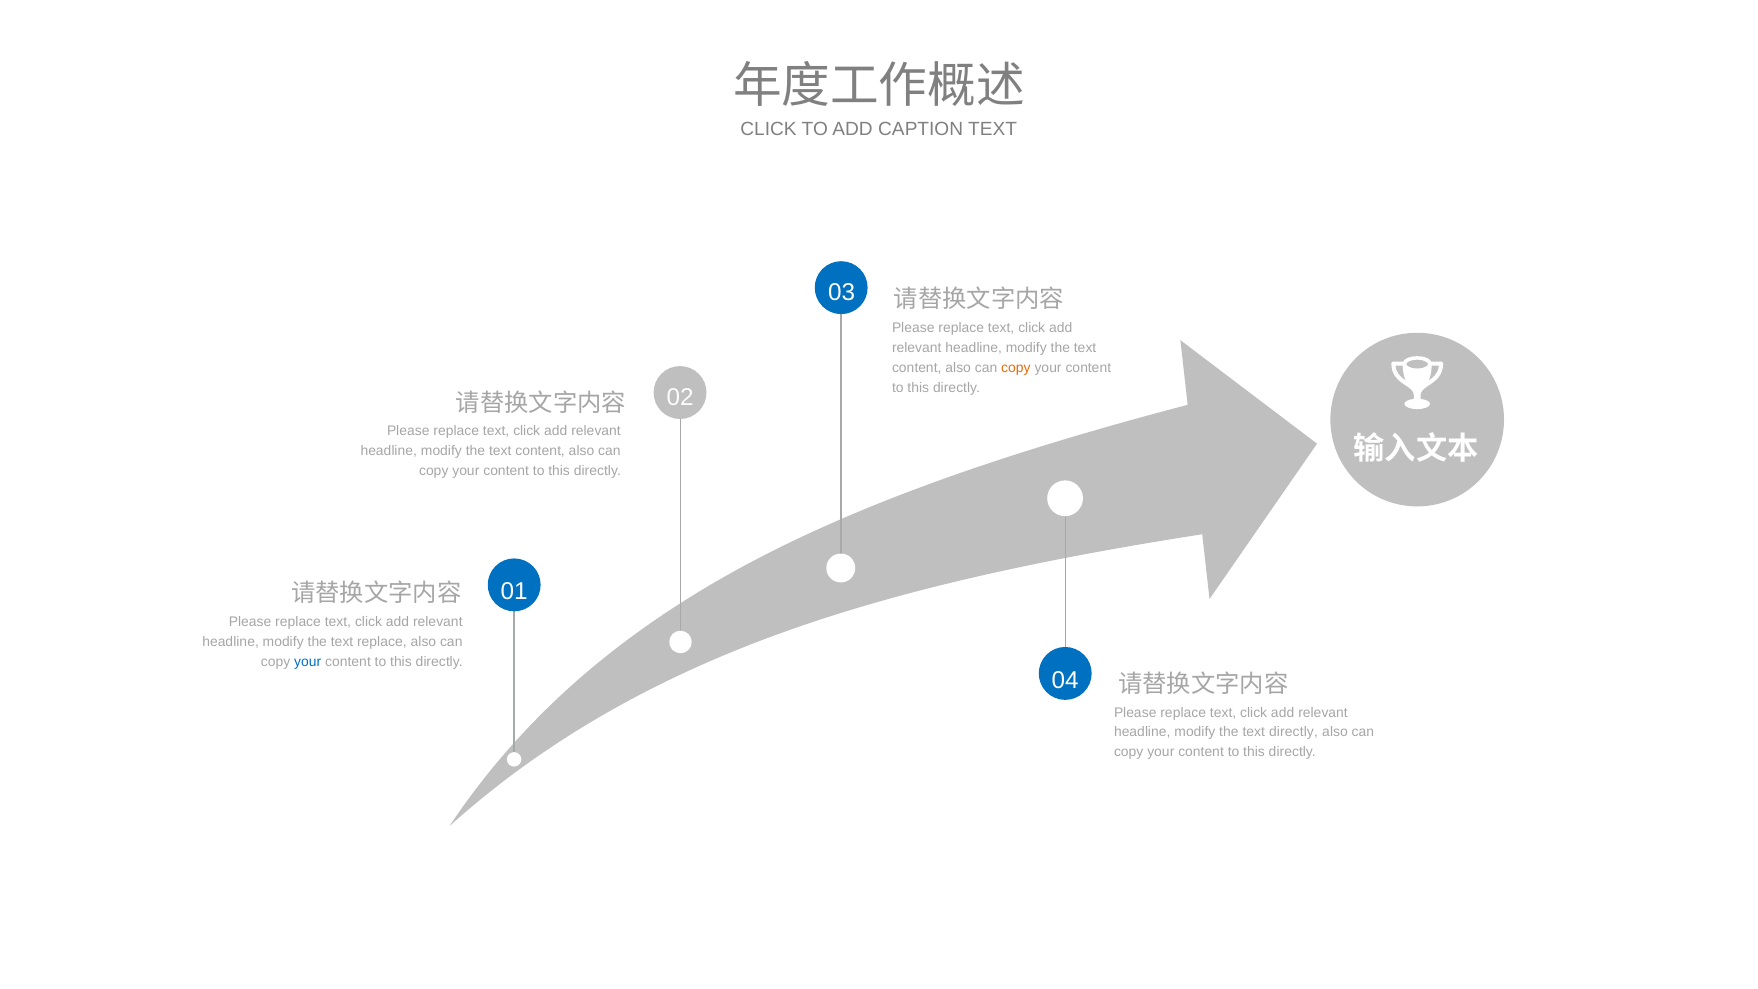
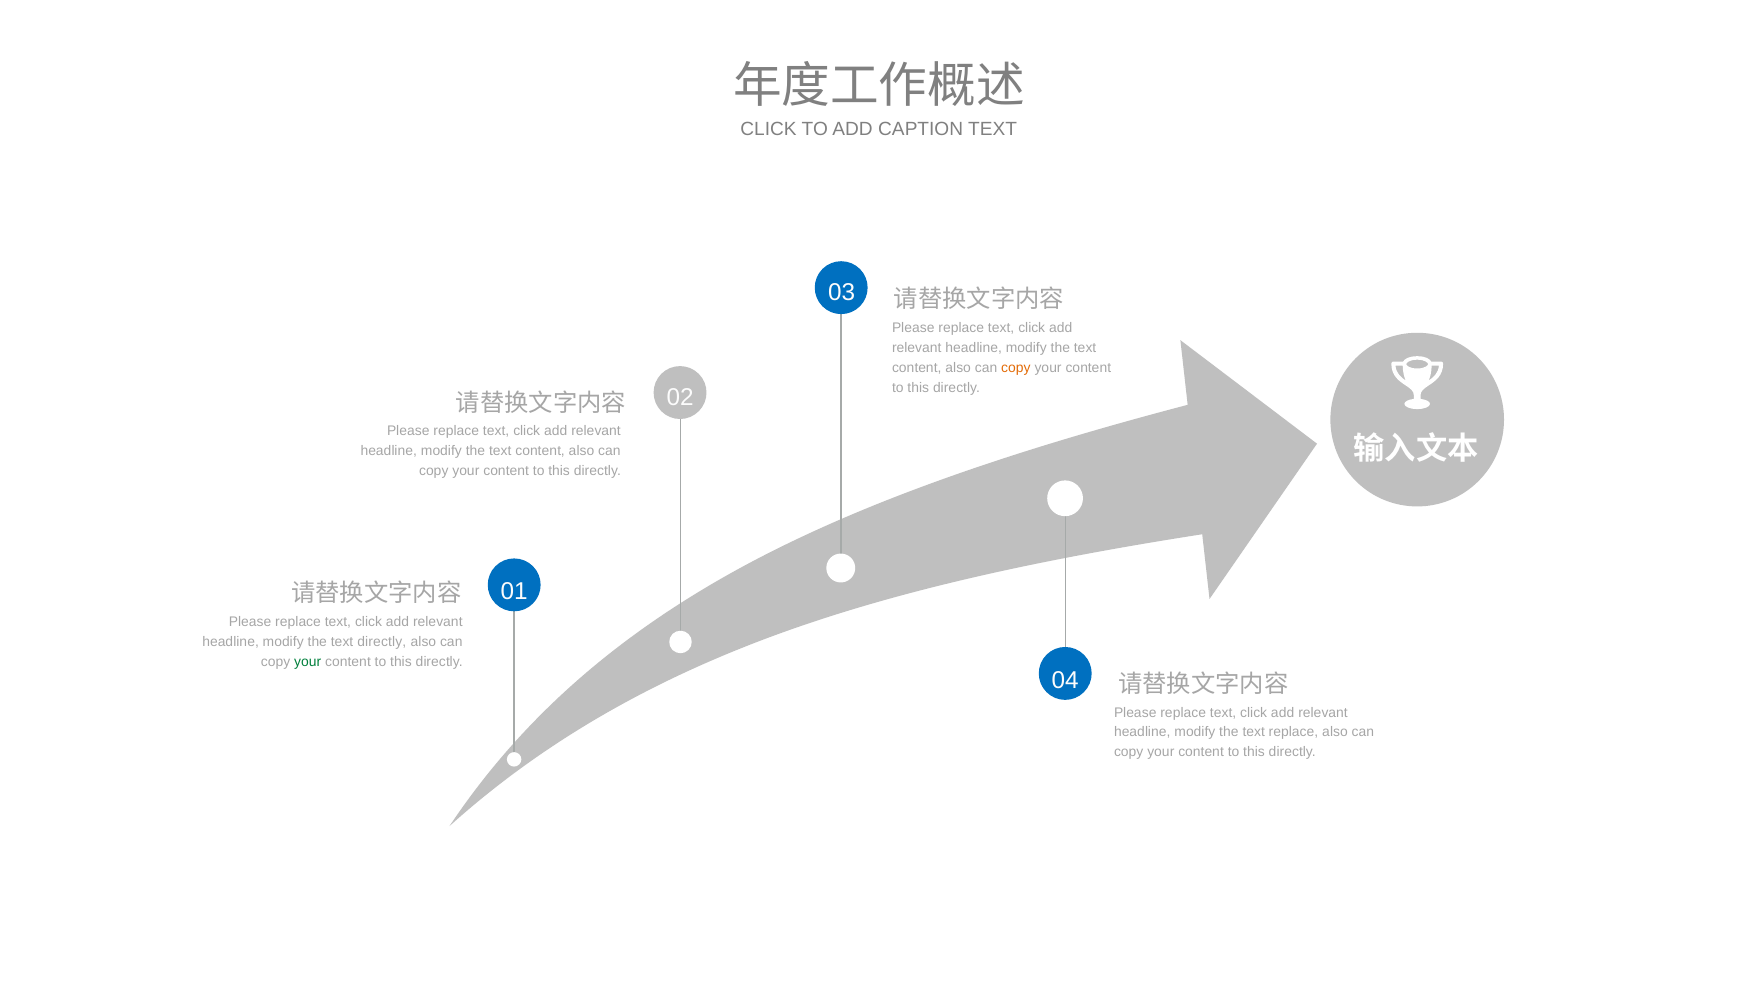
text replace: replace -> directly (382, 641)
your colour: blue -> green (308, 661)
text directly: directly -> replace (1294, 732)
